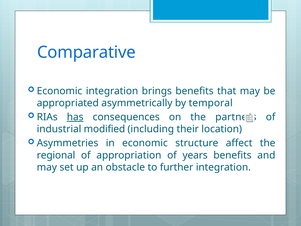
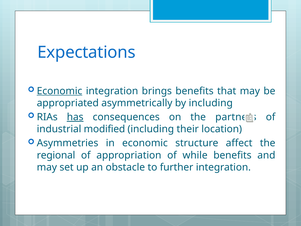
Comparative: Comparative -> Expectations (86, 52)
Economic underline: none -> present (60, 91)
by temporal: temporal -> including (211, 103)
years: years -> while (195, 155)
